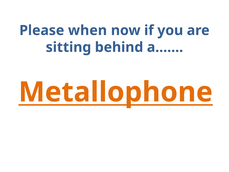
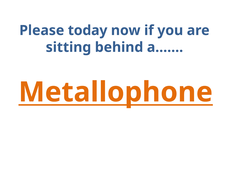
when: when -> today (88, 30)
